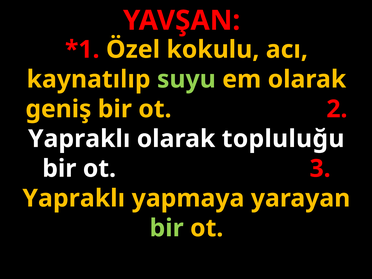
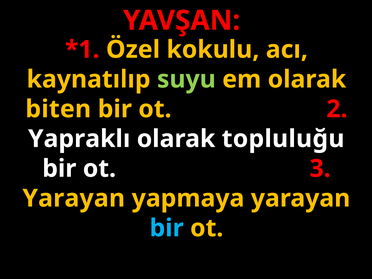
geniş: geniş -> biten (58, 109)
Yapraklı: Yapraklı -> Yarayan (74, 198)
bir colour: light green -> light blue (167, 228)
